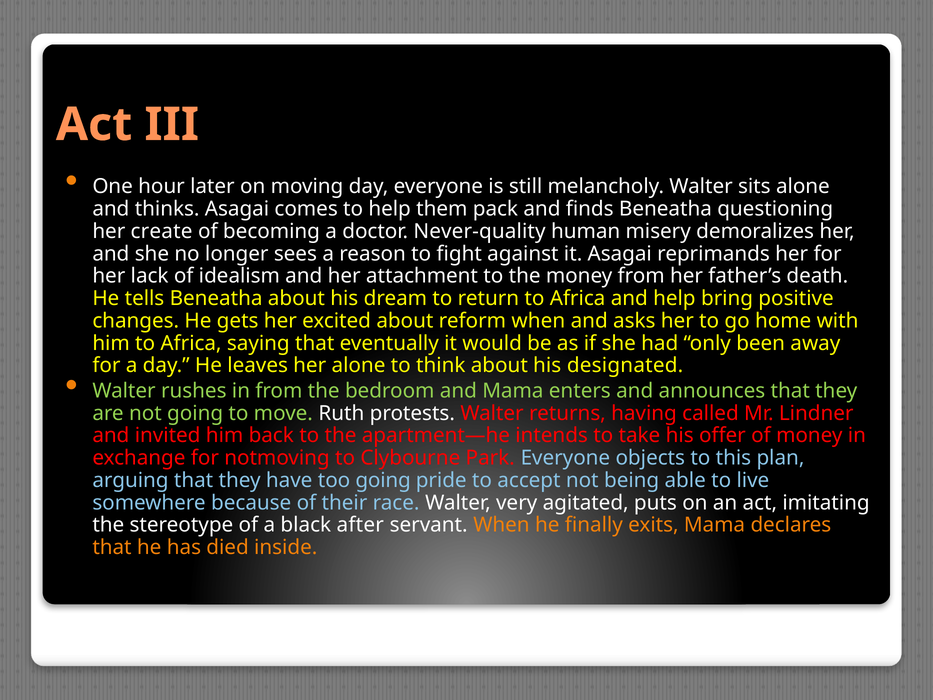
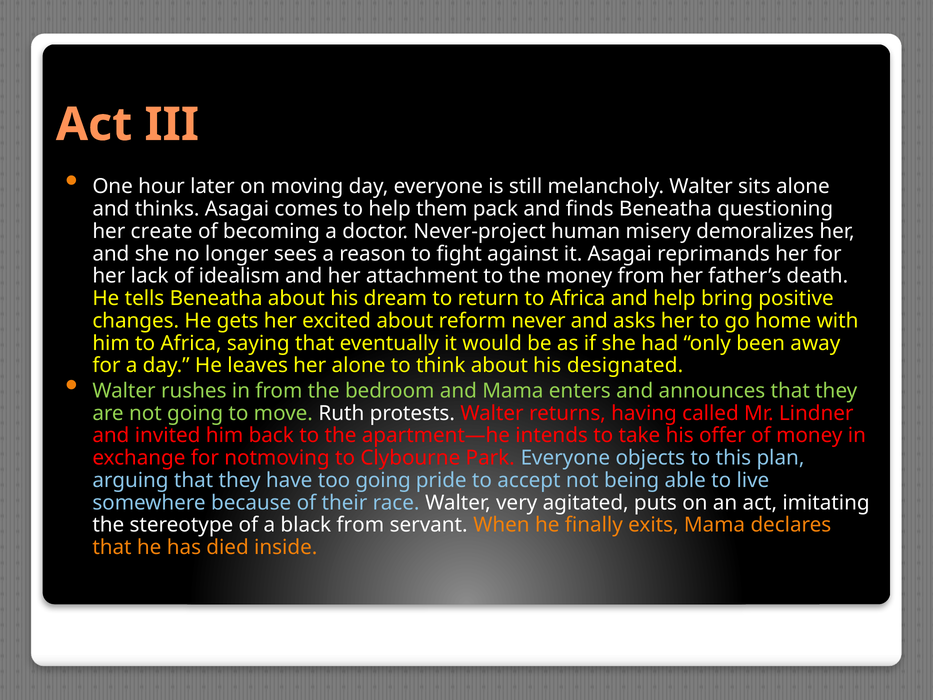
Never-quality: Never-quality -> Never-project (480, 231)
reform when: when -> never (538, 321)
black after: after -> from (360, 525)
